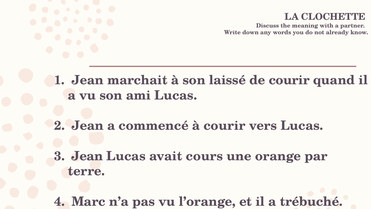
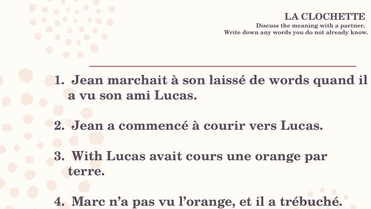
de courir: courir -> words (289, 80)
Jean: Jean -> With (87, 156)
